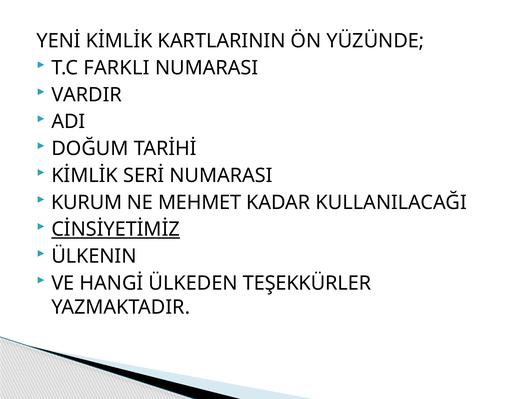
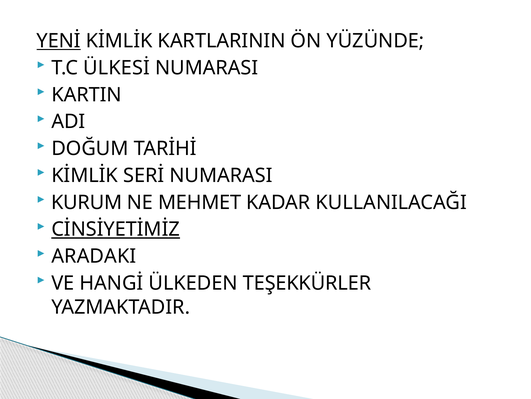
YENİ underline: none -> present (59, 41)
FARKLI: FARKLI -> ÜLKESİ (117, 68)
VARDIR: VARDIR -> KARTIN (87, 95)
ÜLKENIN: ÜLKENIN -> ARADAKI (94, 256)
